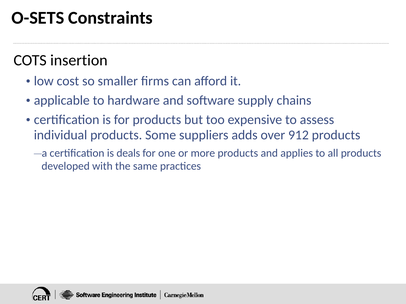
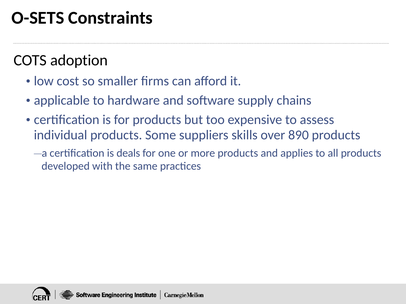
insertion: insertion -> adoption (79, 60)
adds: adds -> skills (245, 135)
912: 912 -> 890 (299, 135)
